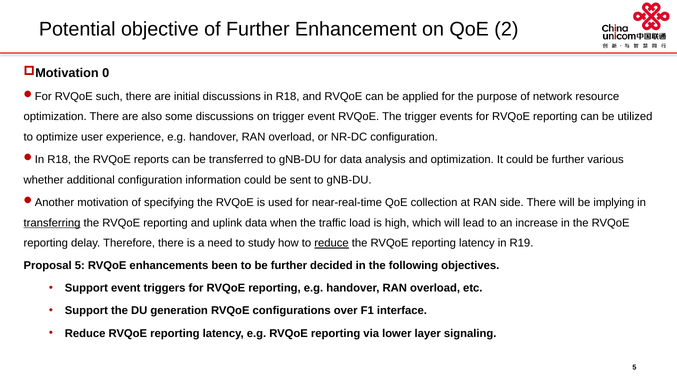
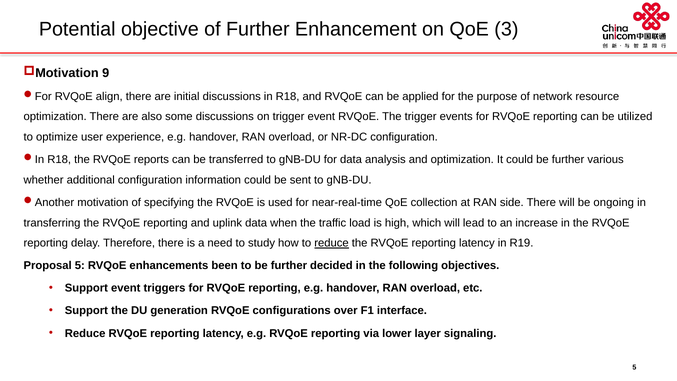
2: 2 -> 3 (506, 29)
0: 0 -> 9 (106, 73)
such: such -> align (109, 96)
implying: implying -> ongoing (614, 202)
transferring underline: present -> none (52, 223)
